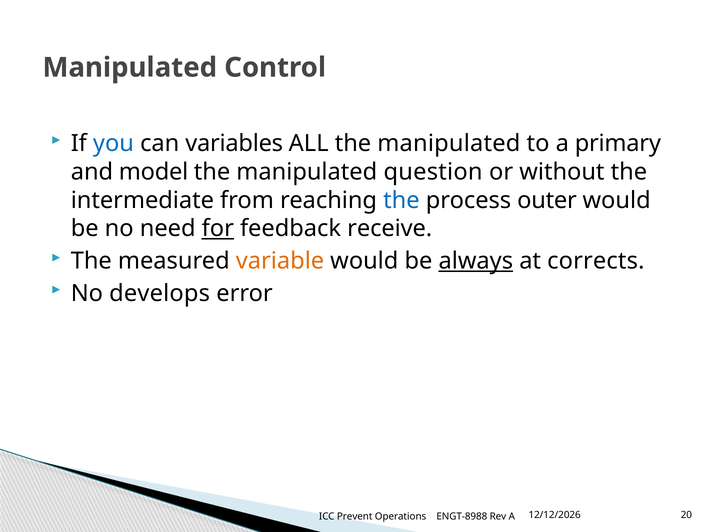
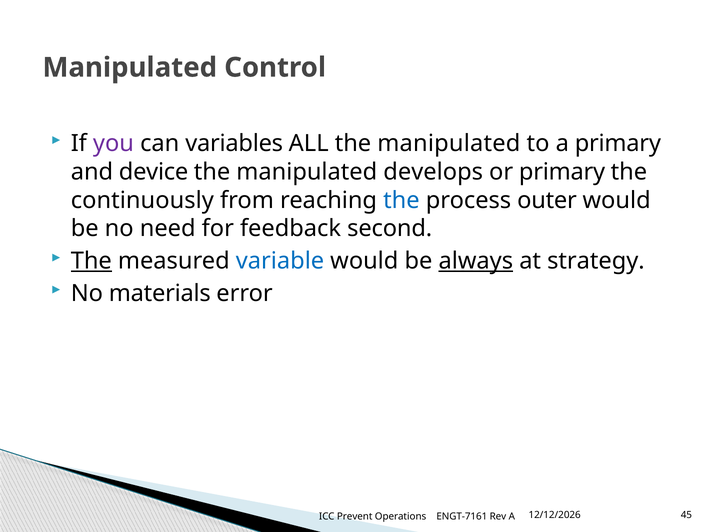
you colour: blue -> purple (113, 143)
model: model -> device (154, 172)
question: question -> develops (433, 172)
or without: without -> primary (562, 172)
intermediate: intermediate -> continuously (142, 200)
for underline: present -> none (218, 228)
receive: receive -> second (390, 228)
The underline: none -> present (91, 261)
variable colour: orange -> blue (280, 261)
corrects: corrects -> strategy (596, 261)
develops: develops -> materials (160, 293)
20: 20 -> 45 (686, 515)
ENGT-8988: ENGT-8988 -> ENGT-7161 (462, 516)
